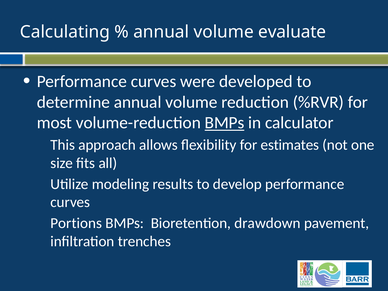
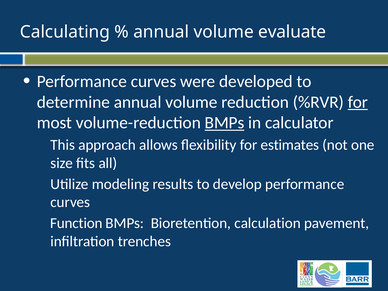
for underline: none -> present (358, 102)
Portions: Portions -> Function (76, 223)
drawdown: drawdown -> calculation (268, 223)
